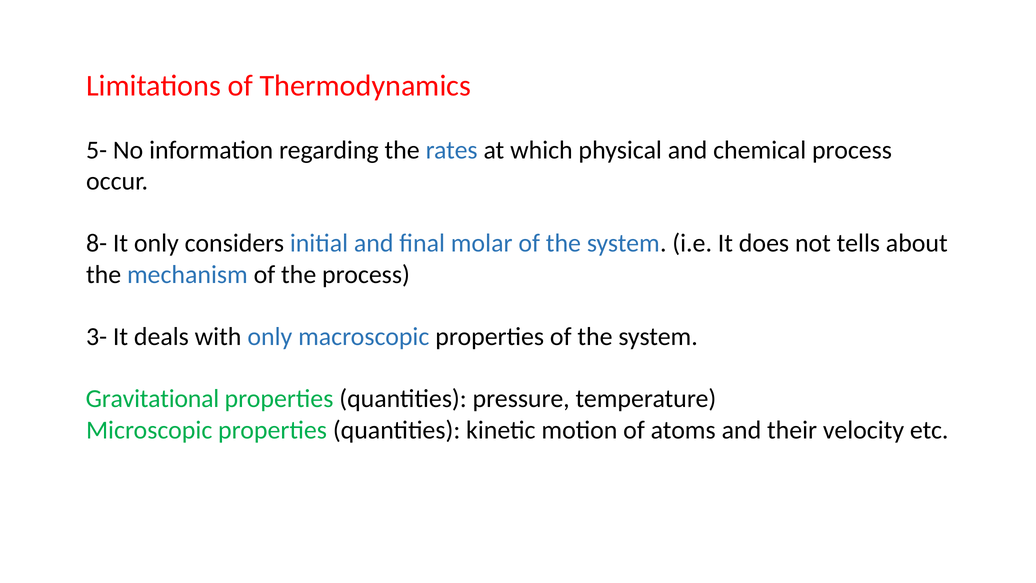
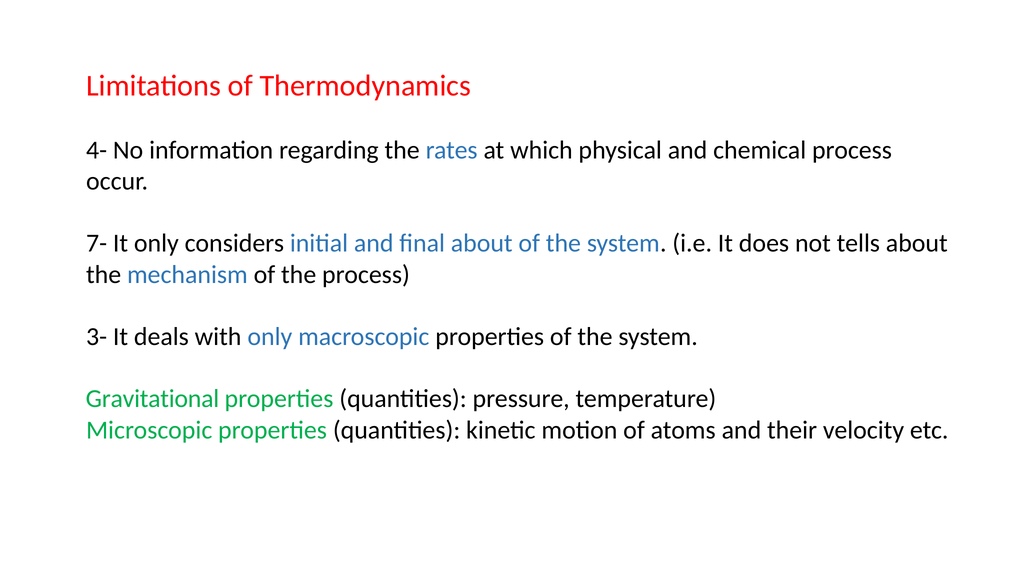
5-: 5- -> 4- (97, 150)
8-: 8- -> 7- (97, 243)
final molar: molar -> about (482, 243)
